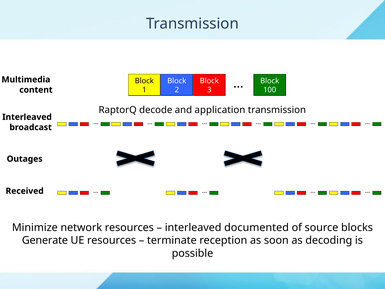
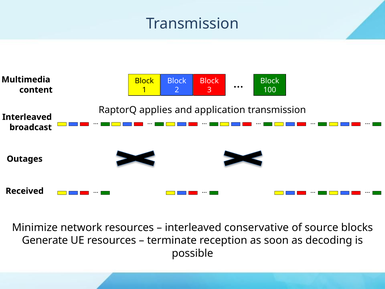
decode: decode -> applies (156, 110)
documented: documented -> conservative (257, 227)
